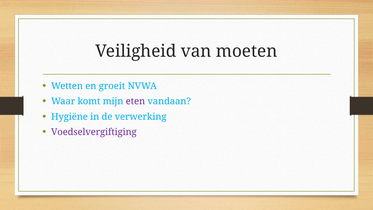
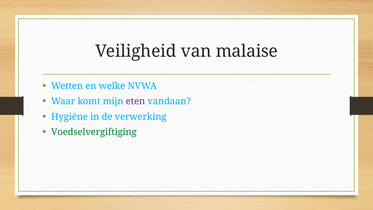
moeten: moeten -> malaise (247, 51)
groeit: groeit -> welke (112, 86)
Voedselvergiftiging colour: purple -> green (94, 132)
